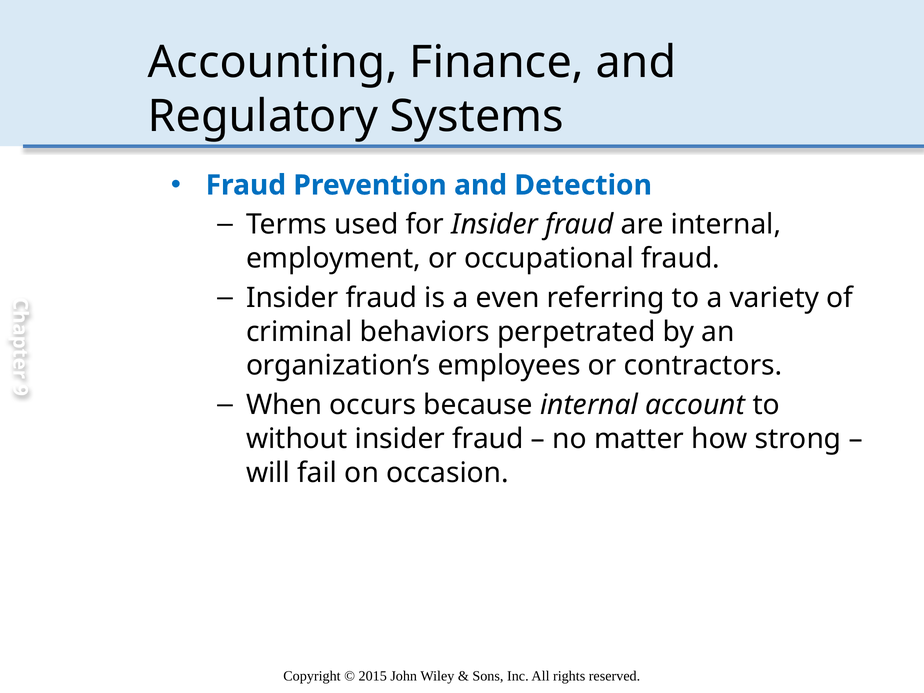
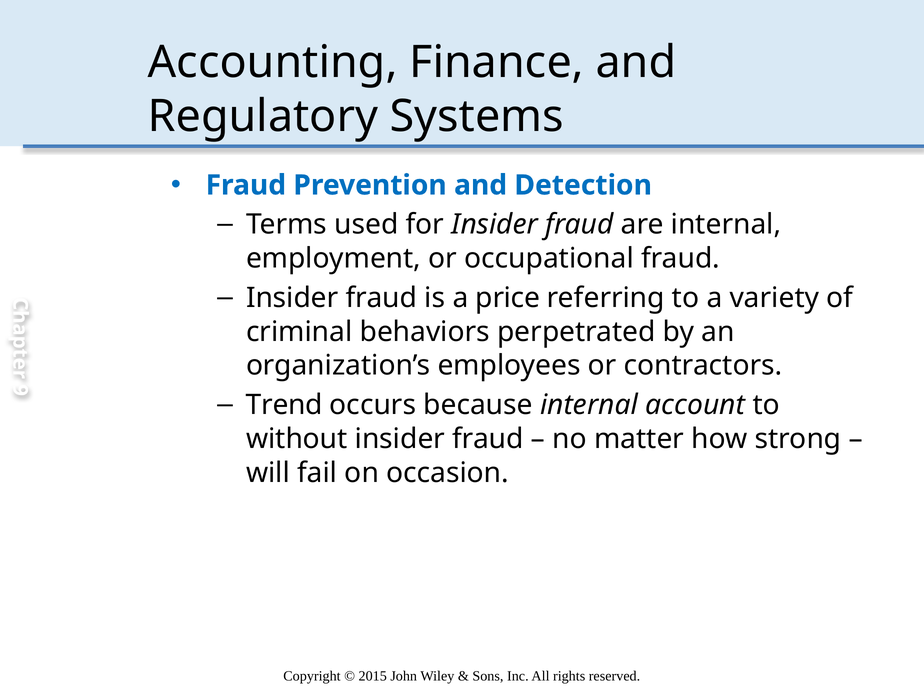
even: even -> price (508, 298)
When: When -> Trend (284, 405)
